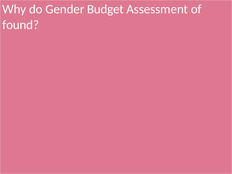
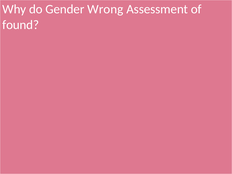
Budget: Budget -> Wrong (105, 9)
